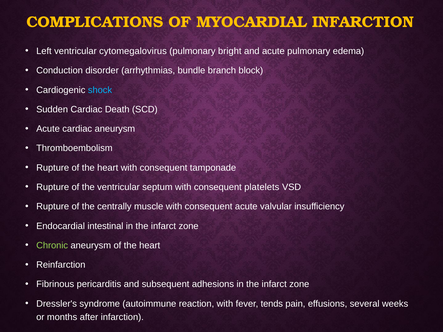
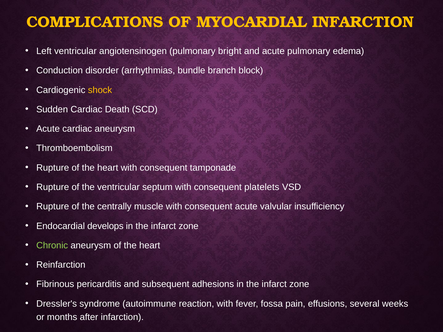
cytomegalovirus: cytomegalovirus -> angiotensinogen (133, 51)
shock colour: light blue -> yellow (100, 90)
intestinal: intestinal -> develops (105, 226)
tends: tends -> fossa (272, 304)
